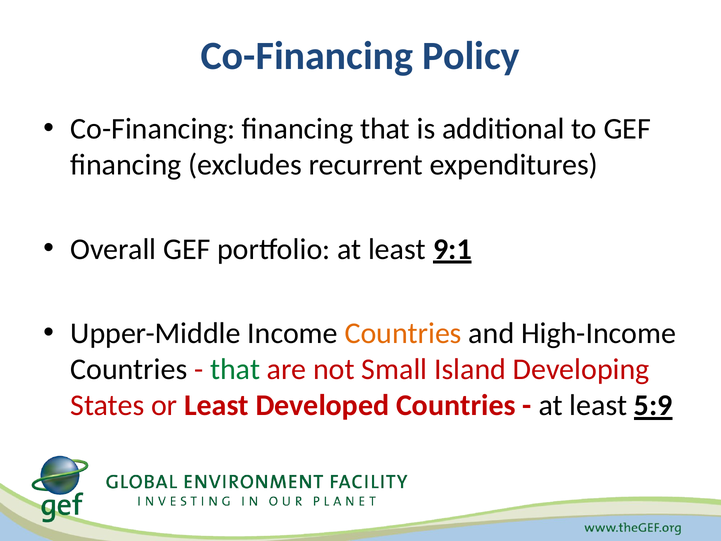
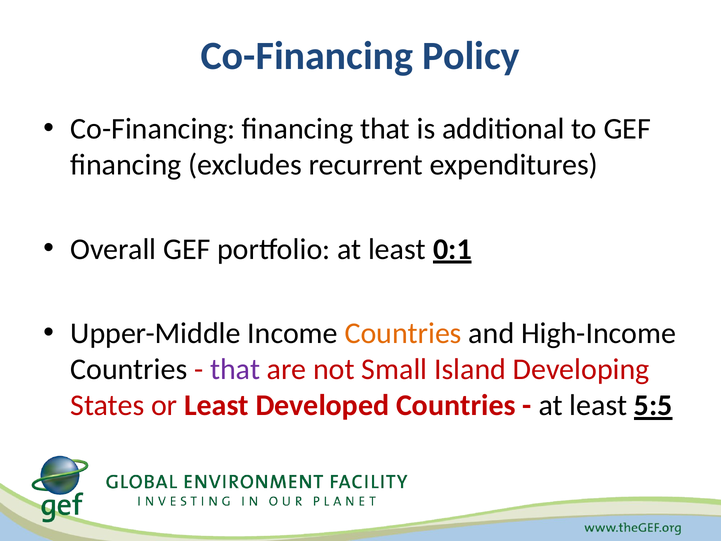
9:1: 9:1 -> 0:1 (452, 249)
that colour: green -> purple (235, 369)
5:9: 5:9 -> 5:5 (653, 405)
